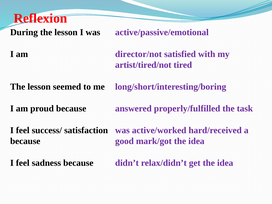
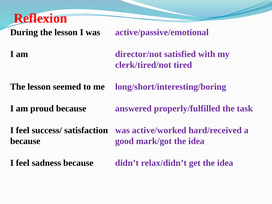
artist/tired/not: artist/tired/not -> clerk/tired/not (143, 65)
